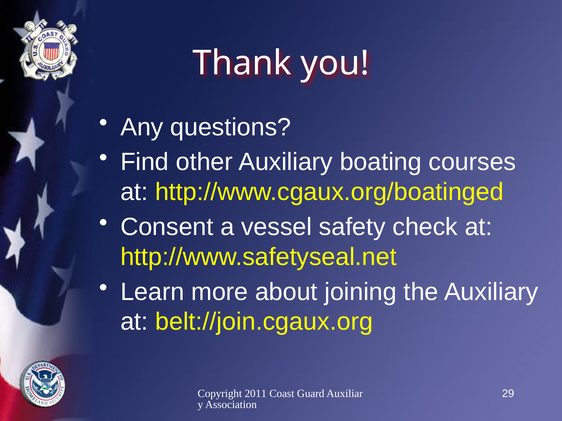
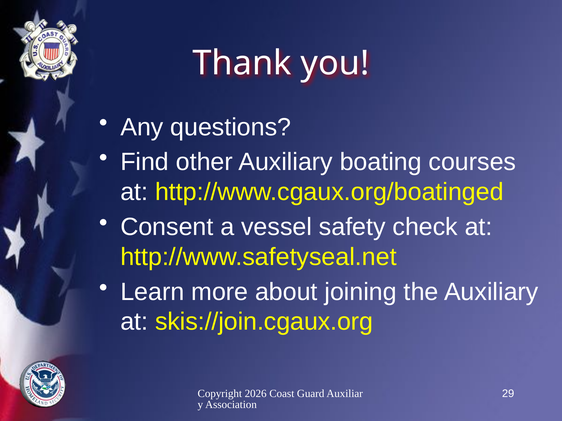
belt://join.cgaux.org: belt://join.cgaux.org -> skis://join.cgaux.org (264, 322)
2011: 2011 -> 2026 (256, 394)
